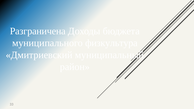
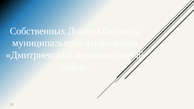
Разграничена: Разграничена -> Собственных (38, 31)
